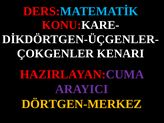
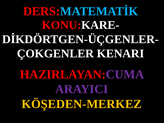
DÖRTGEN-MERKEZ: DÖRTGEN-MERKEZ -> KÖŞEDEN-MERKEZ (82, 104)
